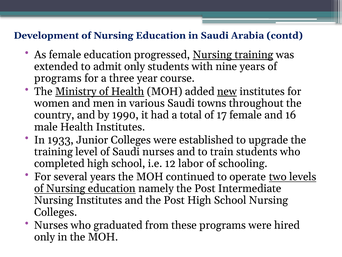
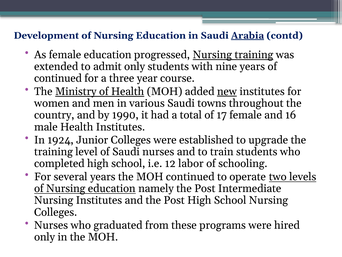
Arabia underline: none -> present (248, 35)
programs: programs -> continued (58, 78)
1933: 1933 -> 1924 (61, 140)
